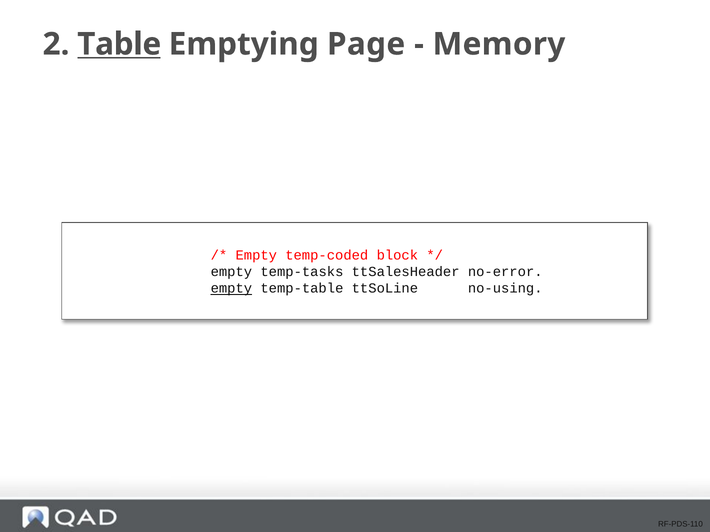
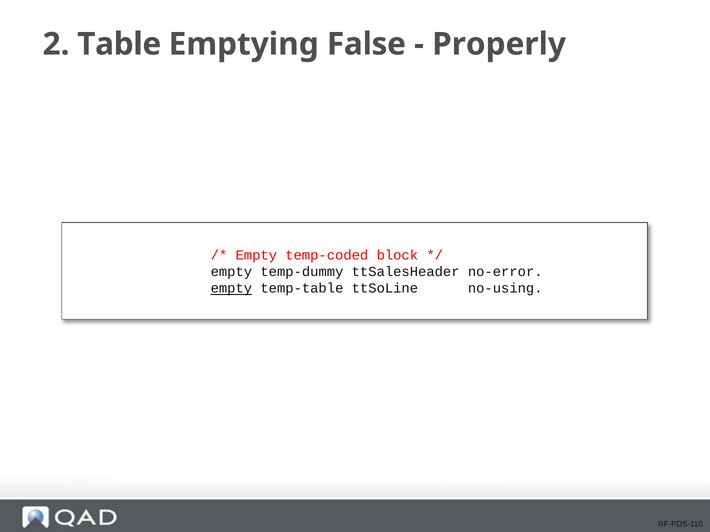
Table underline: present -> none (119, 44)
Page: Page -> False (366, 44)
Memory: Memory -> Properly (499, 44)
temp-tasks: temp-tasks -> temp-dummy (302, 272)
